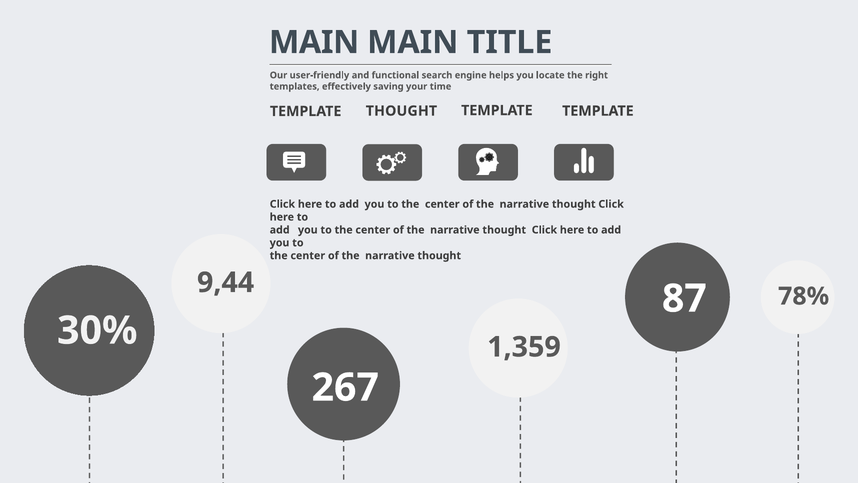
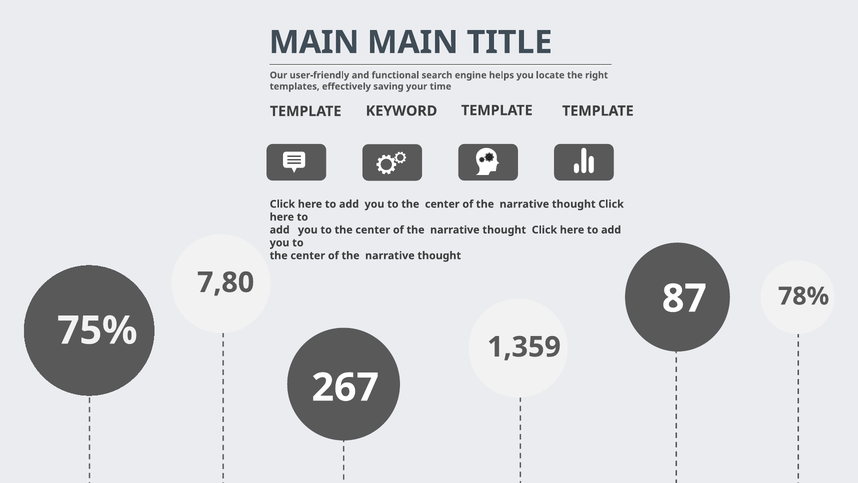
TEMPLATE THOUGHT: THOUGHT -> KEYWORD (401, 111)
9,44: 9,44 -> 7,80 (226, 282)
30%: 30% -> 75% (97, 330)
